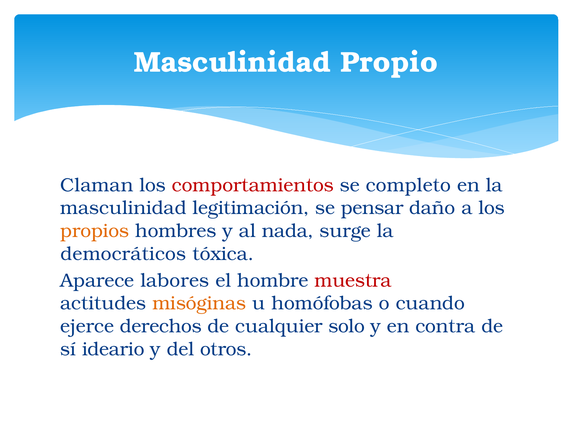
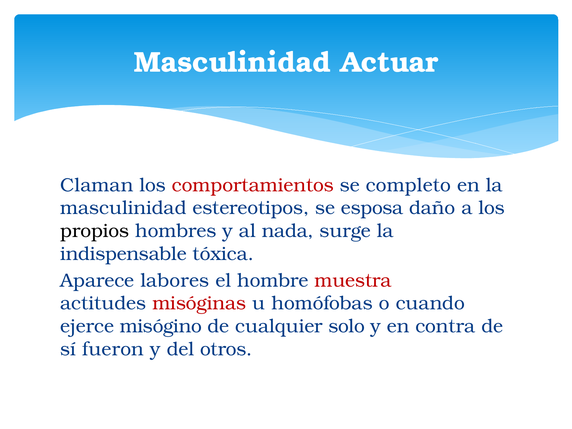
Propio: Propio -> Actuar (389, 62)
legitimación: legitimación -> estereotipos (251, 208)
pensar: pensar -> esposa (372, 208)
propios colour: orange -> black (95, 231)
democráticos: democráticos -> indispensable (123, 254)
misóginas colour: orange -> red (199, 303)
derechos: derechos -> misógino (161, 326)
ideario: ideario -> fueron (113, 349)
